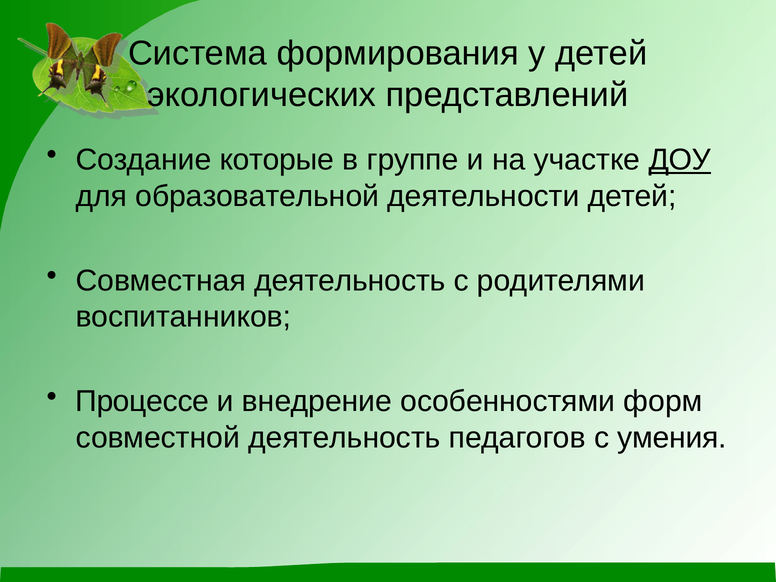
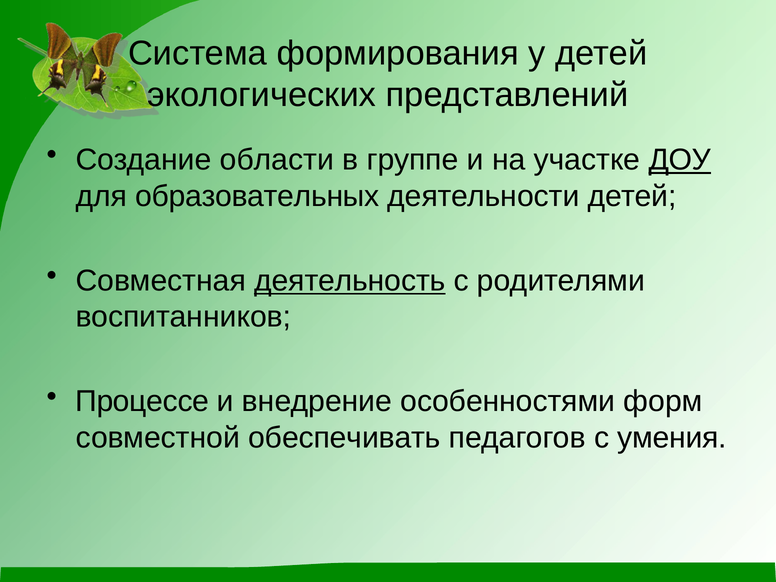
которые: которые -> области (277, 160)
образовательной: образовательной -> образовательных (257, 196)
деятельность underline: none -> present (350, 281)
совместной деятельность: деятельность -> обеспечивать (344, 438)
